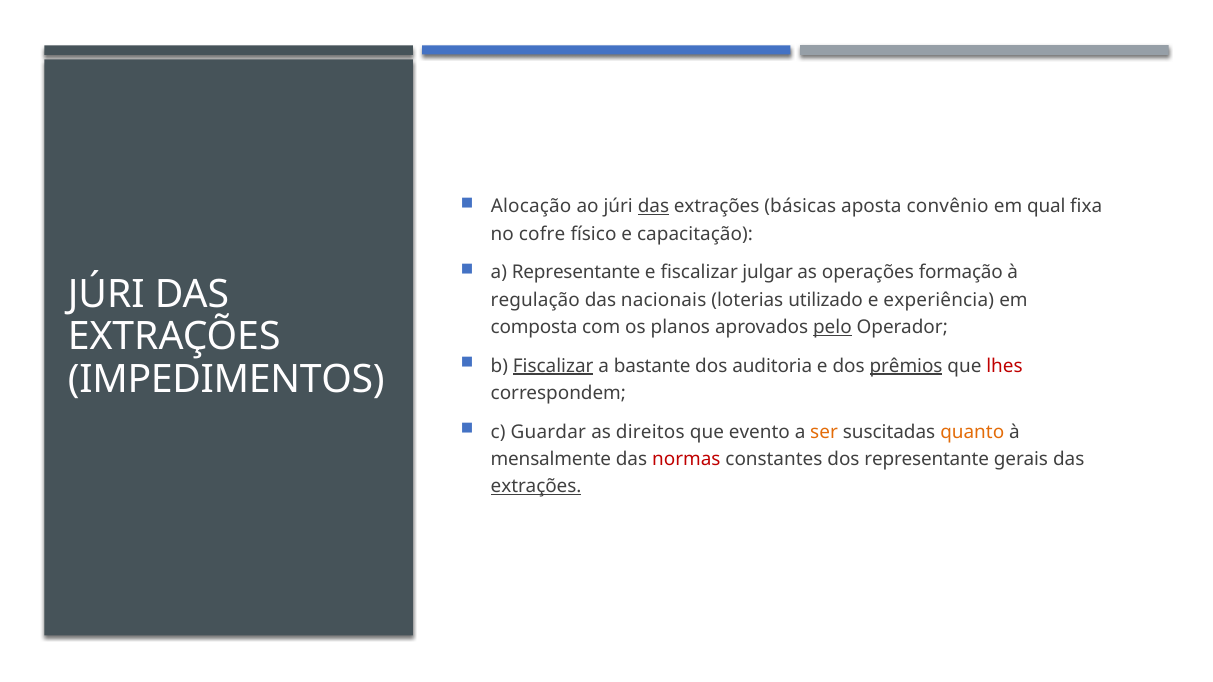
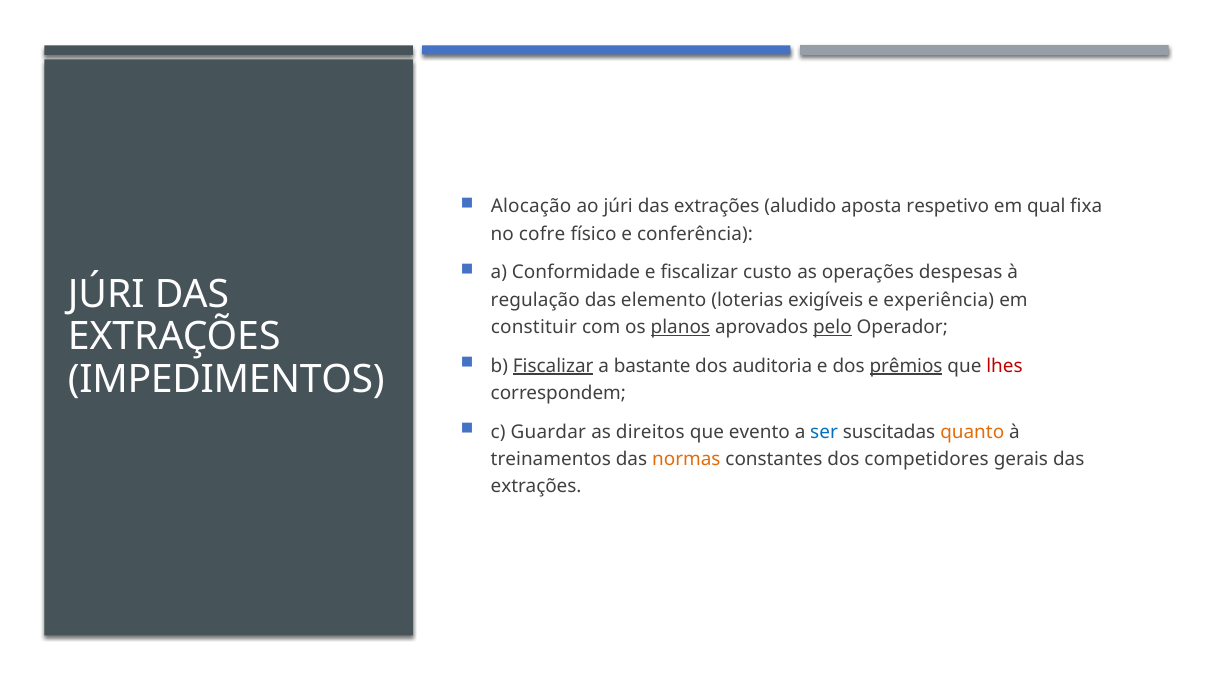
das underline: present -> none (653, 207)
básicas: básicas -> aludido (800, 207)
convênio: convênio -> respetivo (948, 207)
capacitação: capacitação -> conferência (695, 234)
a Representante: Representante -> Conformidade (576, 273)
julgar: julgar -> custo (767, 273)
formação: formação -> despesas (961, 273)
nacionais: nacionais -> elemento (664, 300)
utilizado: utilizado -> exigíveis (826, 300)
composta: composta -> constituir (534, 327)
planos underline: none -> present (680, 327)
ser colour: orange -> blue (824, 432)
mensalmente: mensalmente -> treinamentos (551, 459)
normas colour: red -> orange (686, 459)
dos representante: representante -> competidores (927, 459)
extrações underline: present -> none (536, 487)
